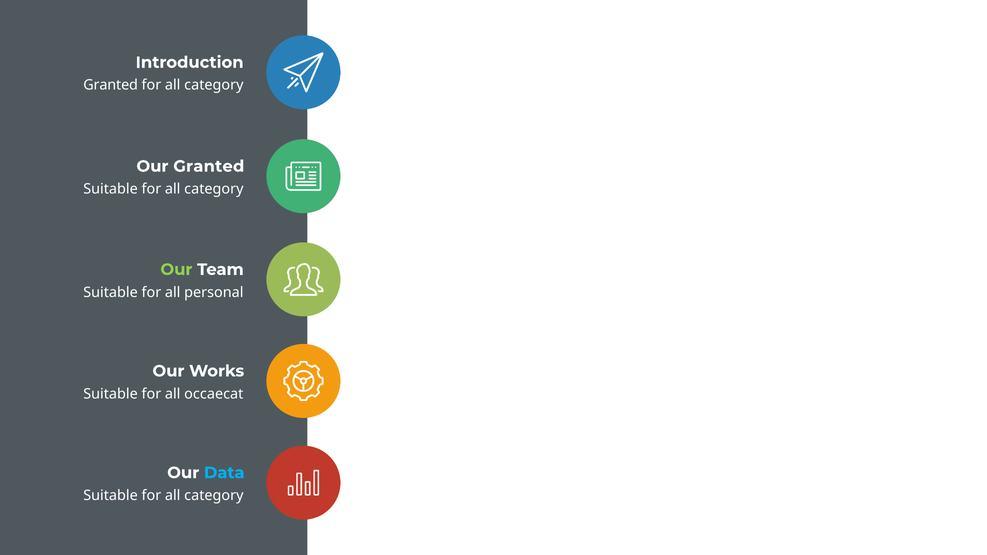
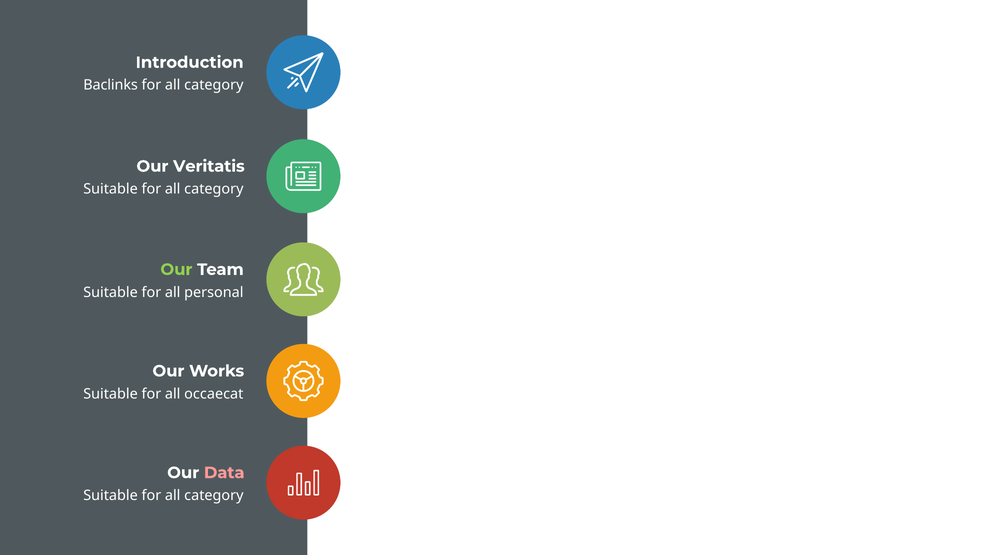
Granted: Granted -> Baclinks (111, 85)
Our Granted: Granted -> Veritatis (209, 166)
Data colour: light blue -> pink (224, 473)
